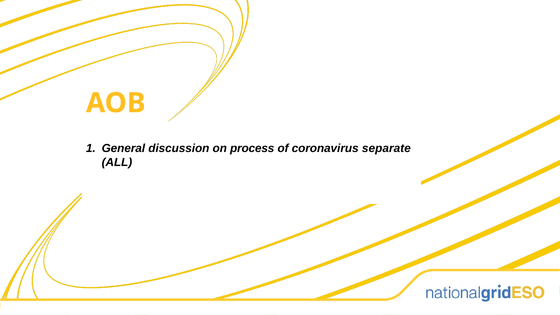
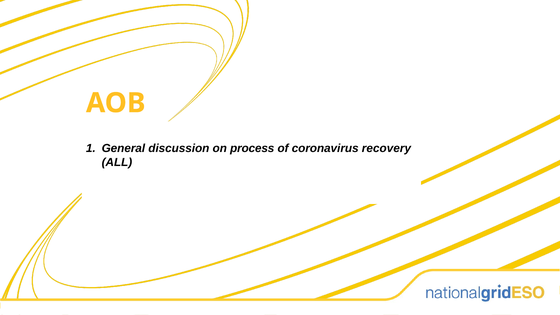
separate: separate -> recovery (386, 148)
